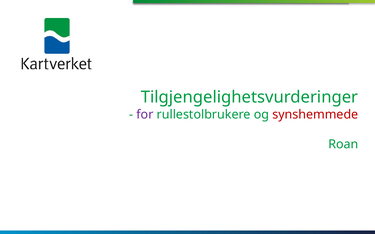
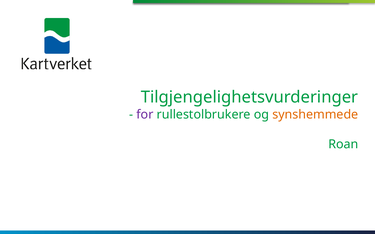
synshemmede colour: red -> orange (315, 115)
